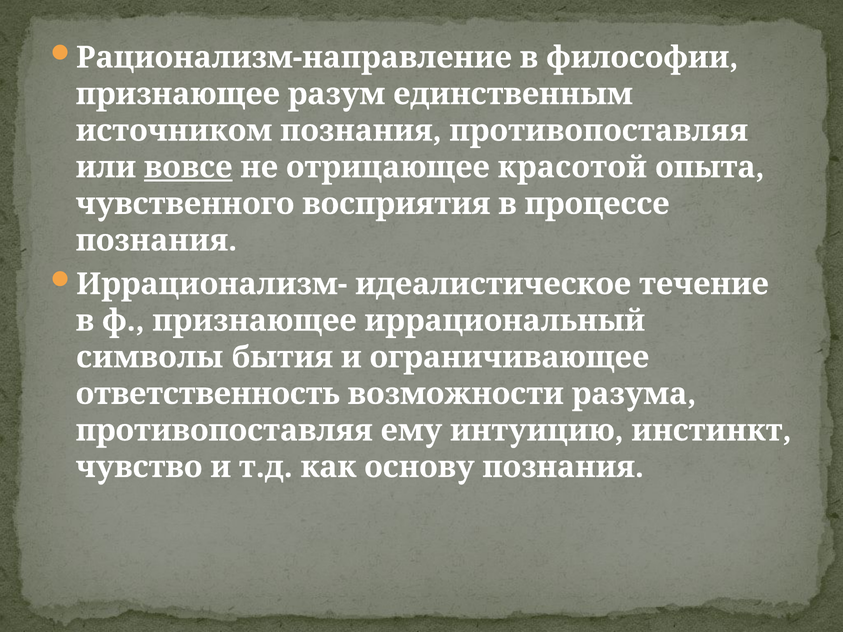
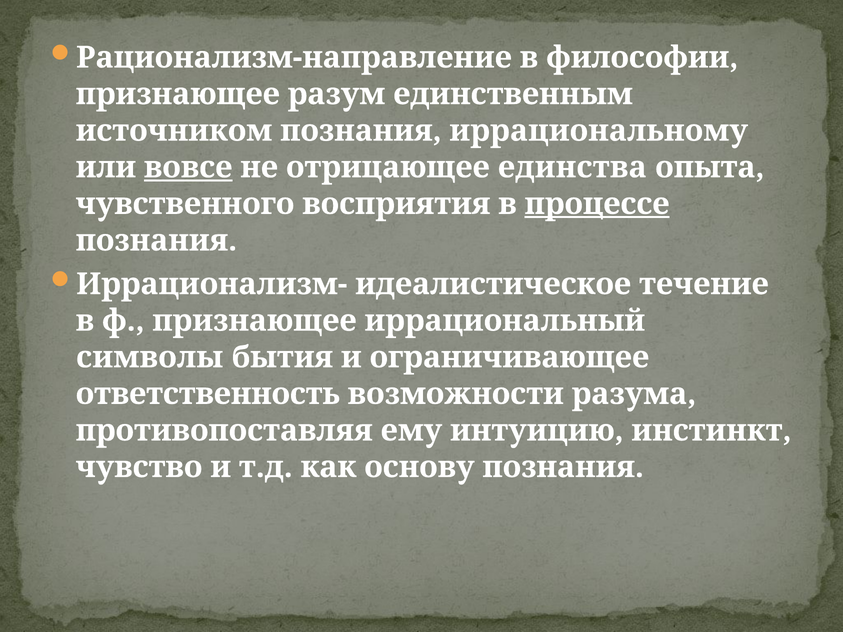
познания противопоставляя: противопоставляя -> иррациональному (599, 131)
красотой: красотой -> единства (572, 167)
процессе underline: none -> present (597, 204)
